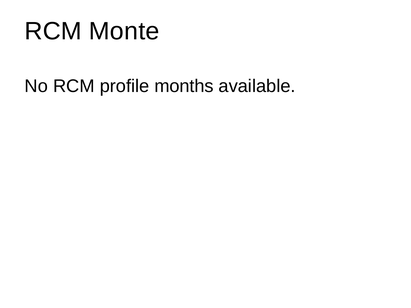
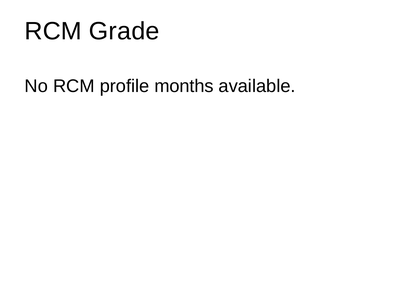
Monte: Monte -> Grade (124, 31)
